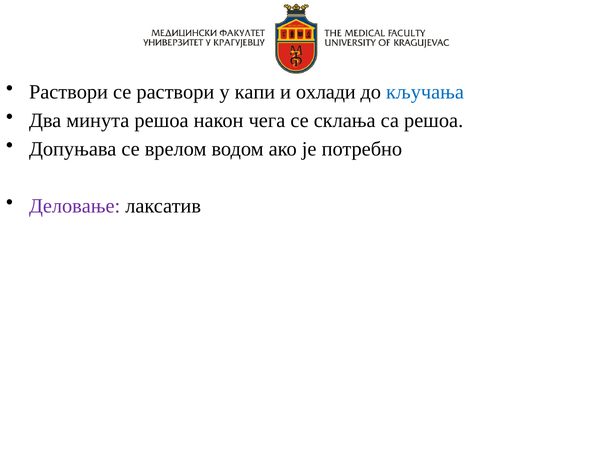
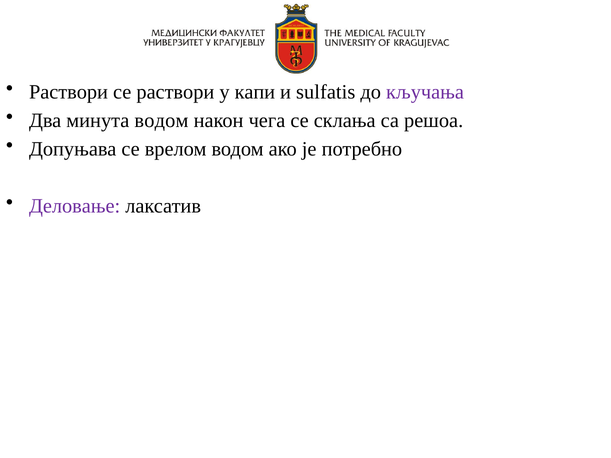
охлади: охлади -> sulfatis (326, 92)
кључања colour: blue -> purple (425, 92)
минута решоа: решоа -> водом (161, 120)
